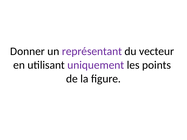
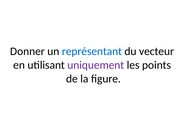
représentant colour: purple -> blue (92, 51)
